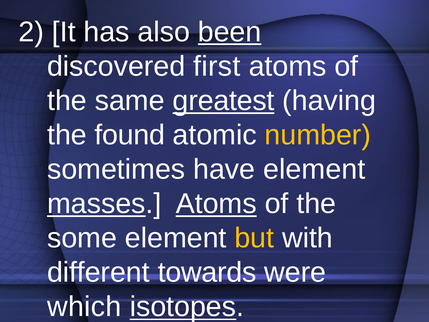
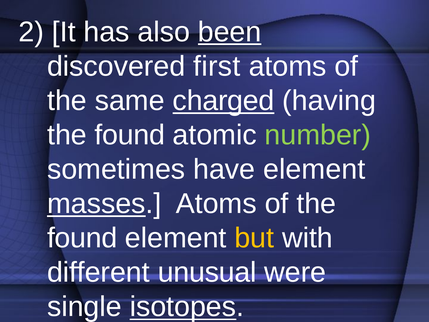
greatest: greatest -> charged (224, 101)
number colour: yellow -> light green (318, 135)
Atoms underline: present -> none (216, 204)
some: some -> found (82, 238)
towards: towards -> unusual (207, 272)
which: which -> single (84, 307)
